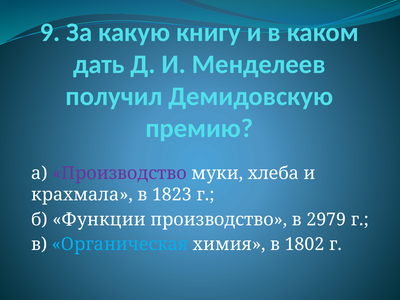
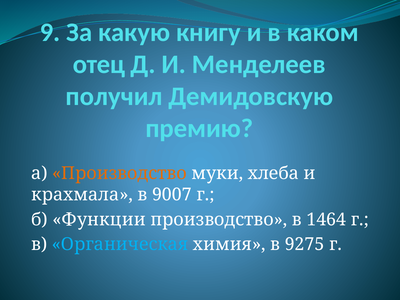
дать: дать -> отец (99, 64)
Производство colour: purple -> orange (119, 173)
1823: 1823 -> 9007 (172, 195)
2979: 2979 -> 1464 (326, 219)
1802: 1802 -> 9275 (305, 244)
